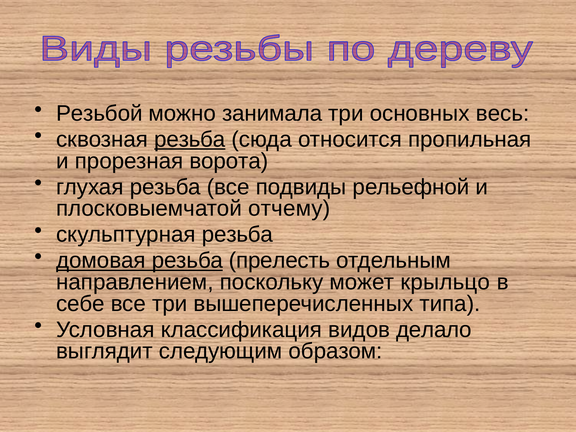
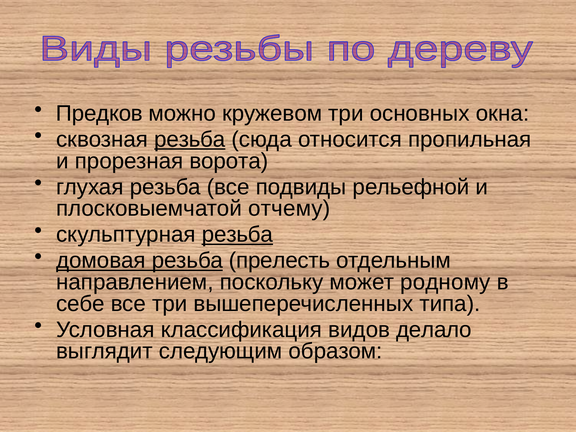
Резьбой: Резьбой -> Предков (99, 113)
занимала: занимала -> кружевом (272, 113)
весь: весь -> окна (503, 113)
резьба underline: none -> present (237, 235)
крыльцо: крыльцо -> родному (445, 282)
